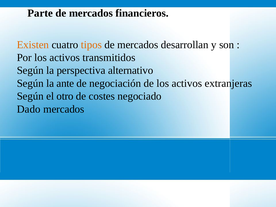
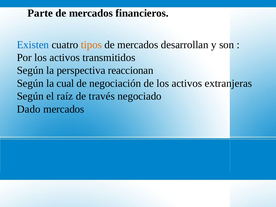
Existen colour: orange -> blue (33, 45)
alternativo: alternativo -> reaccionan (131, 70)
ante: ante -> cual (65, 83)
otro: otro -> raíz (65, 96)
costes: costes -> través (102, 96)
